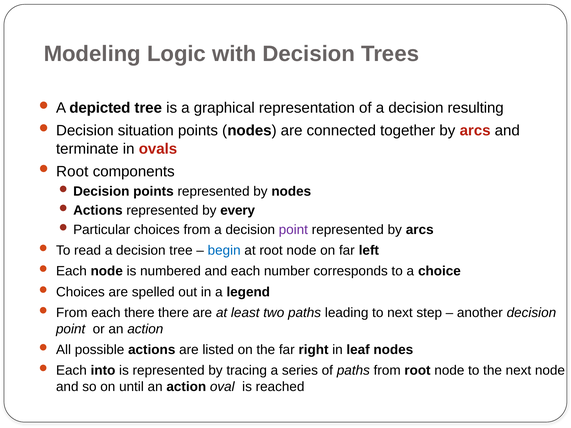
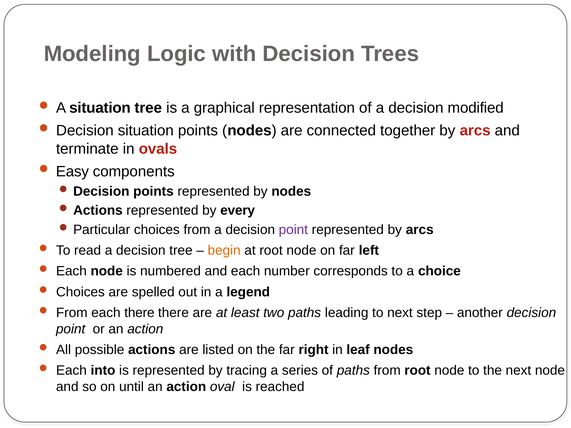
A depicted: depicted -> situation (100, 108)
resulting: resulting -> modified (476, 108)
Root: Root -> Easy (72, 172)
begin colour: blue -> orange (224, 251)
